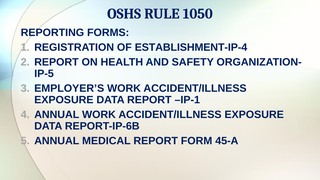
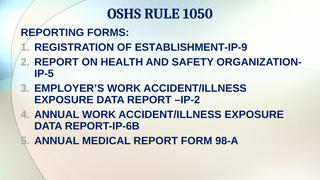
ESTABLISHMENT-IP-4: ESTABLISHMENT-IP-4 -> ESTABLISHMENT-IP-9 (191, 47)
IP-1: IP-1 -> IP-2 (187, 100)
45-A: 45-A -> 98-A (227, 141)
